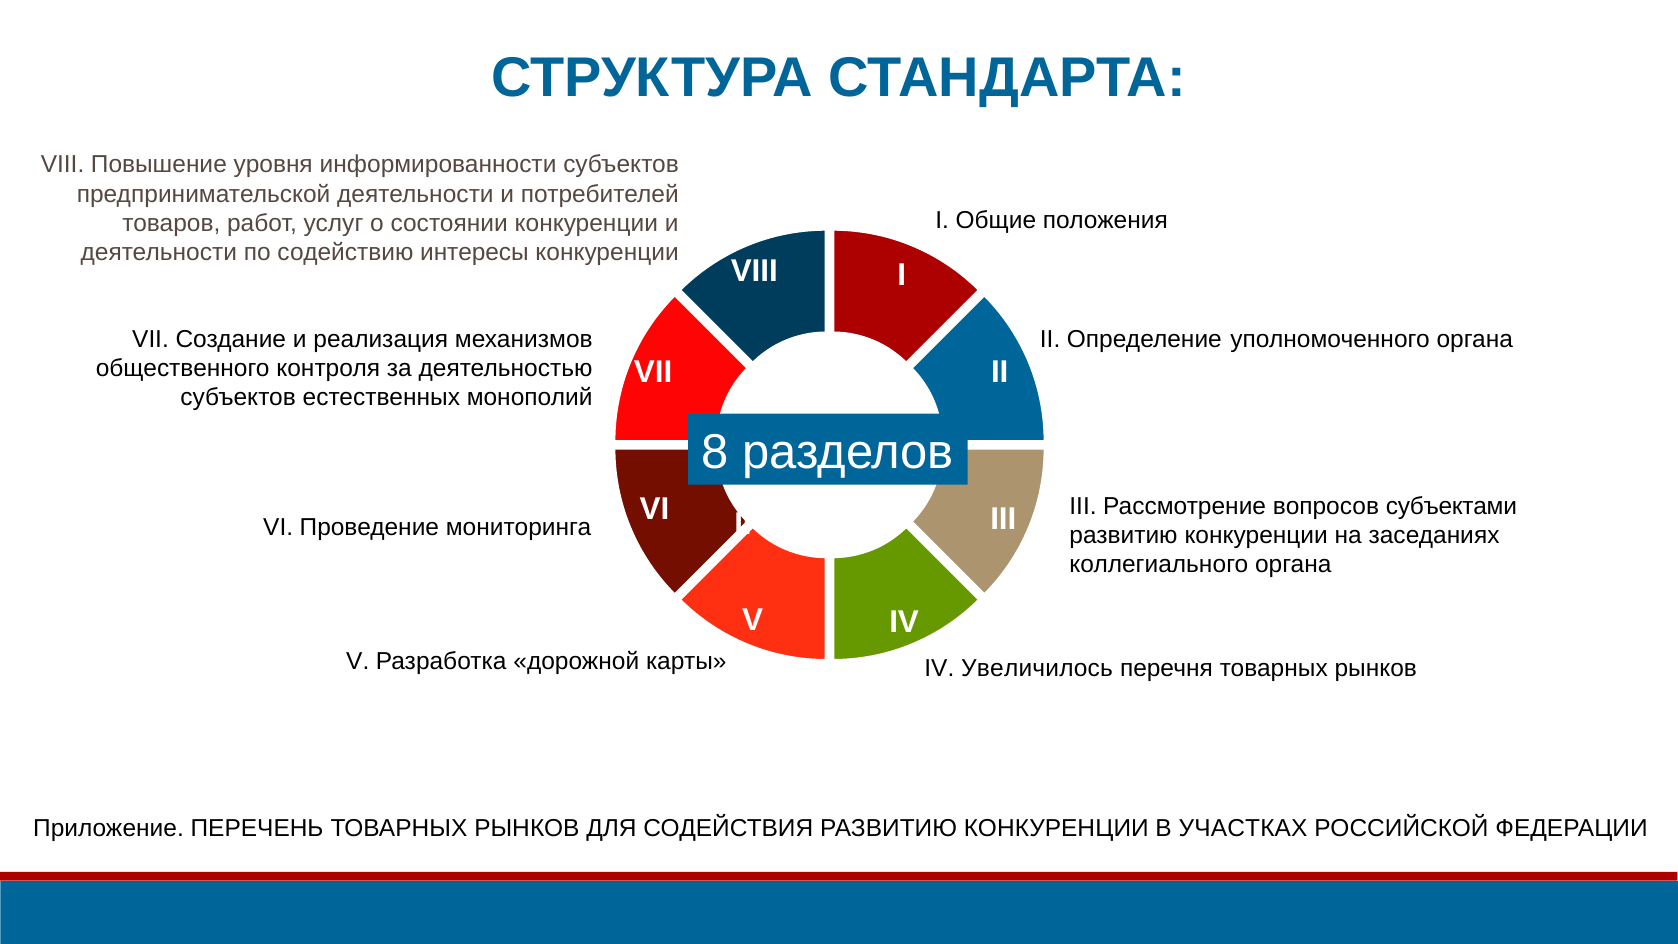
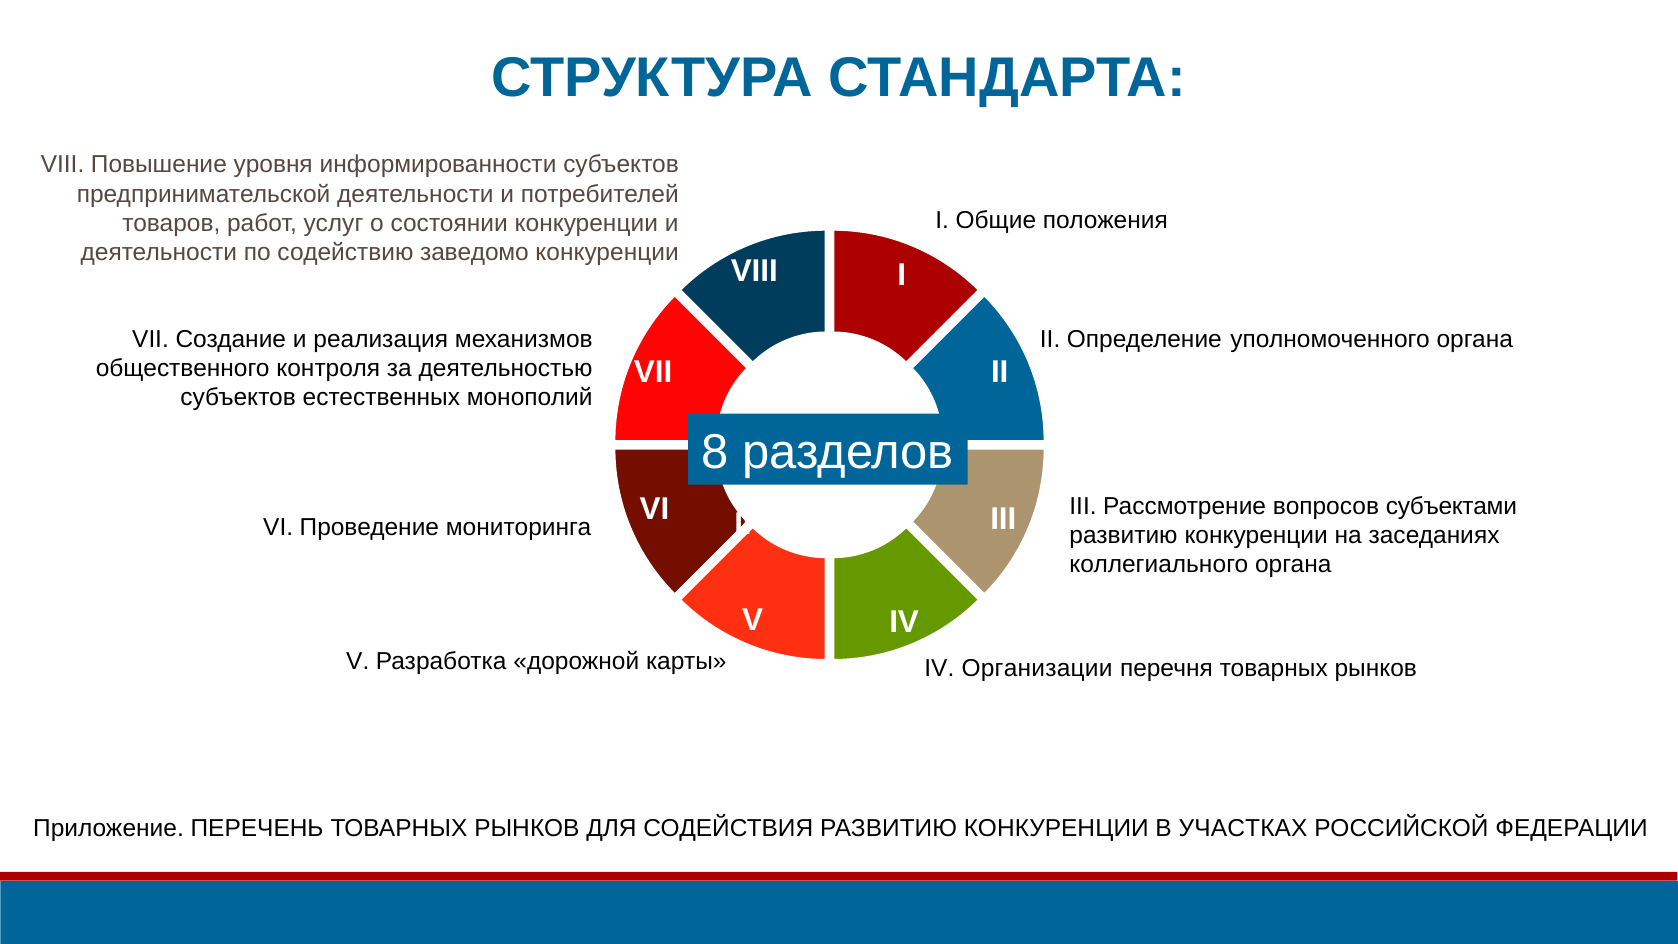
интересы: интересы -> заведомо (474, 253)
Увеличилось: Увеличилось -> Организации (1037, 668)
